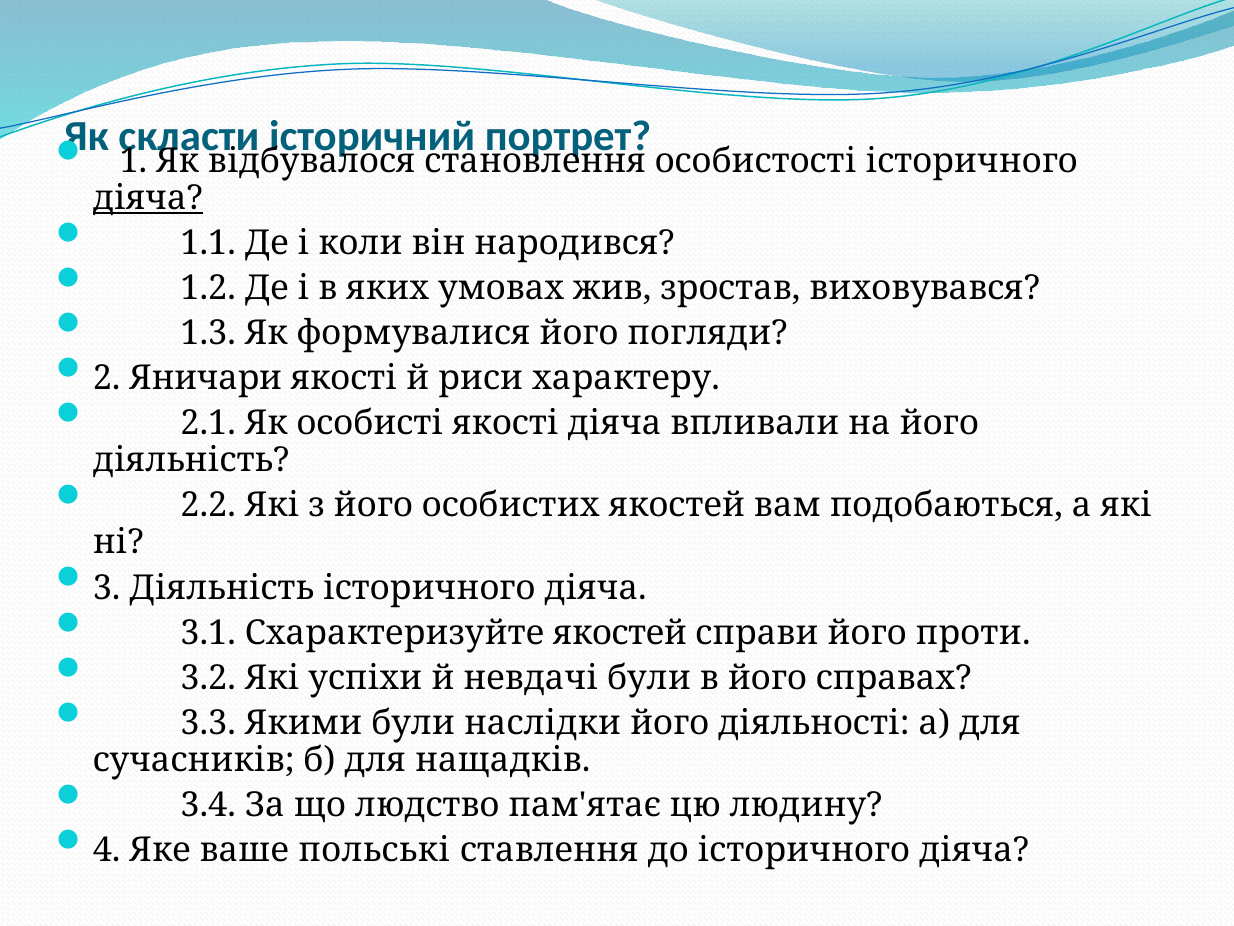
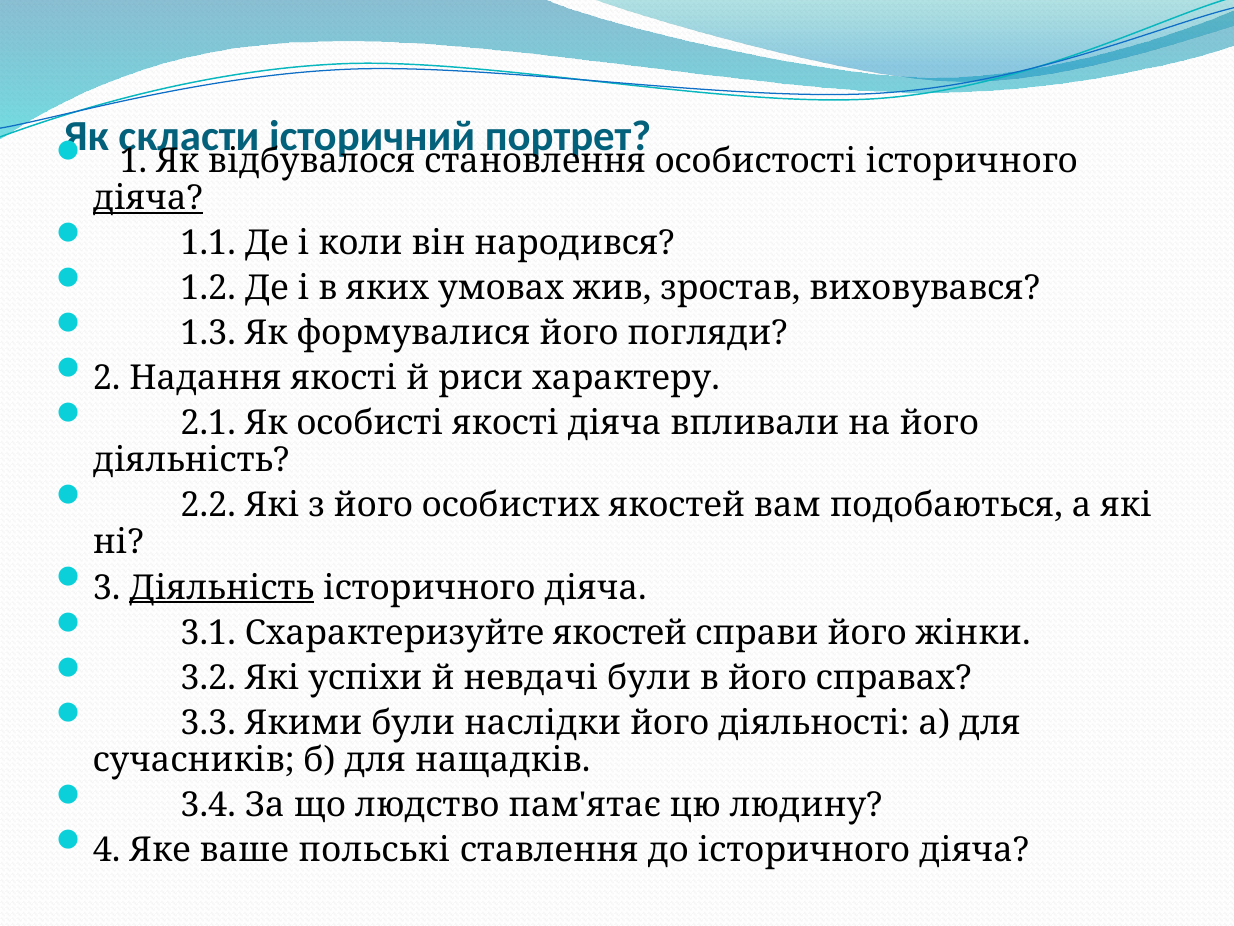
Яничари: Яничари -> Надання (206, 378)
Діяльність underline: none -> present (222, 587)
проти: проти -> жінки (973, 632)
